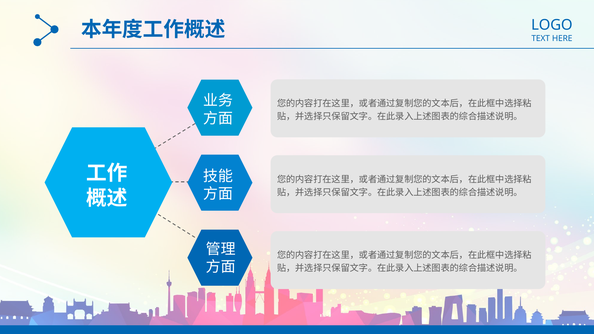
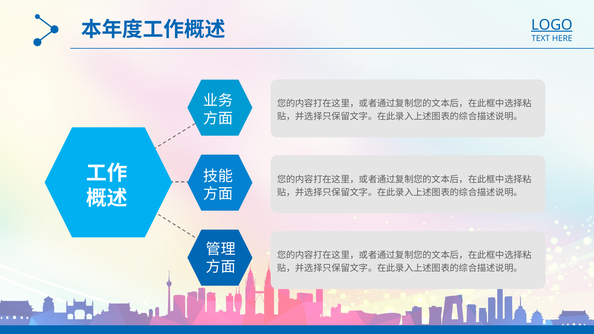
LOGO underline: none -> present (552, 25)
